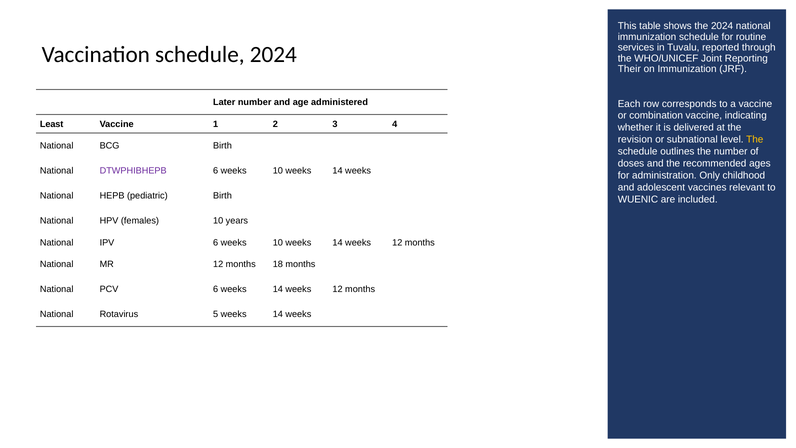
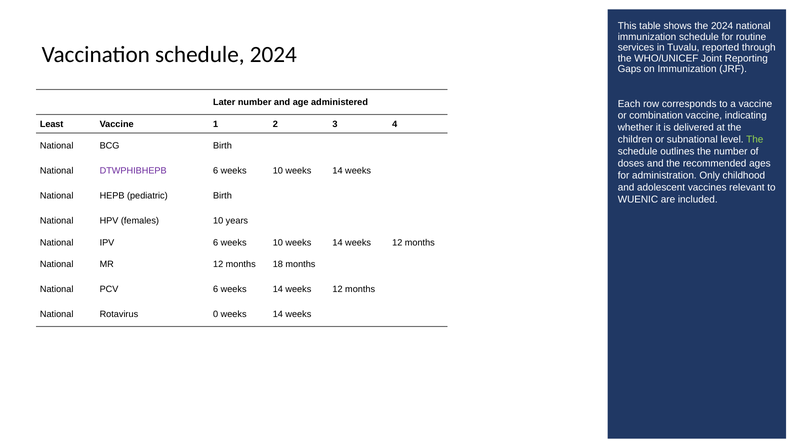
Their: Their -> Gaps (629, 69)
revision: revision -> children (635, 140)
The colour: yellow -> light green (755, 140)
5: 5 -> 0 (216, 314)
